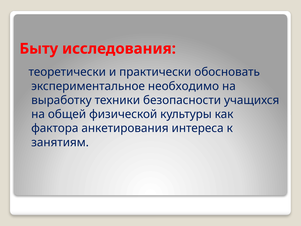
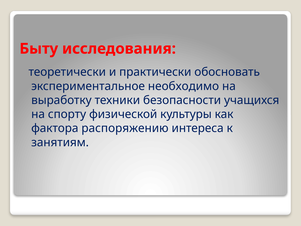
общей: общей -> спорту (67, 114)
анкетирования: анкетирования -> распоряжению (125, 128)
